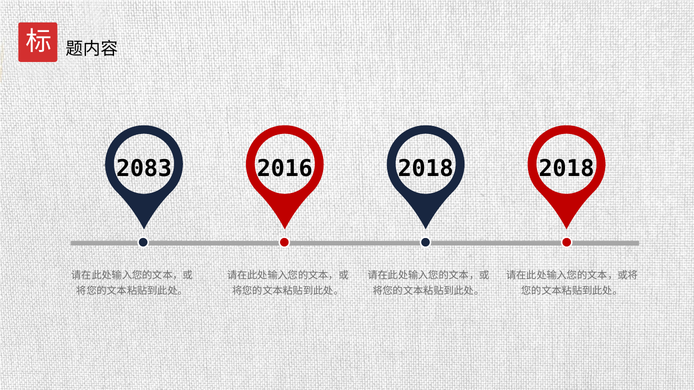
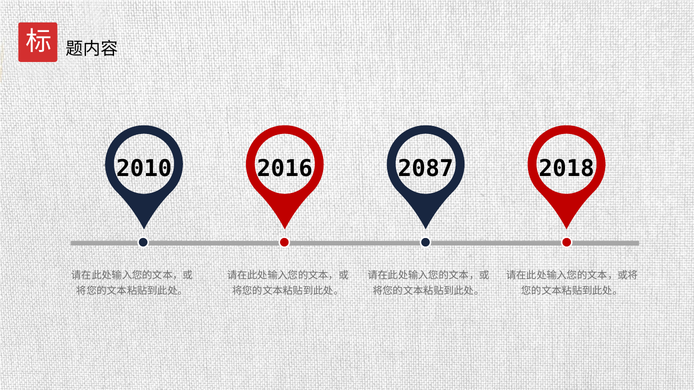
2083: 2083 -> 2010 (144, 169)
2016 2018: 2018 -> 2087 (426, 169)
